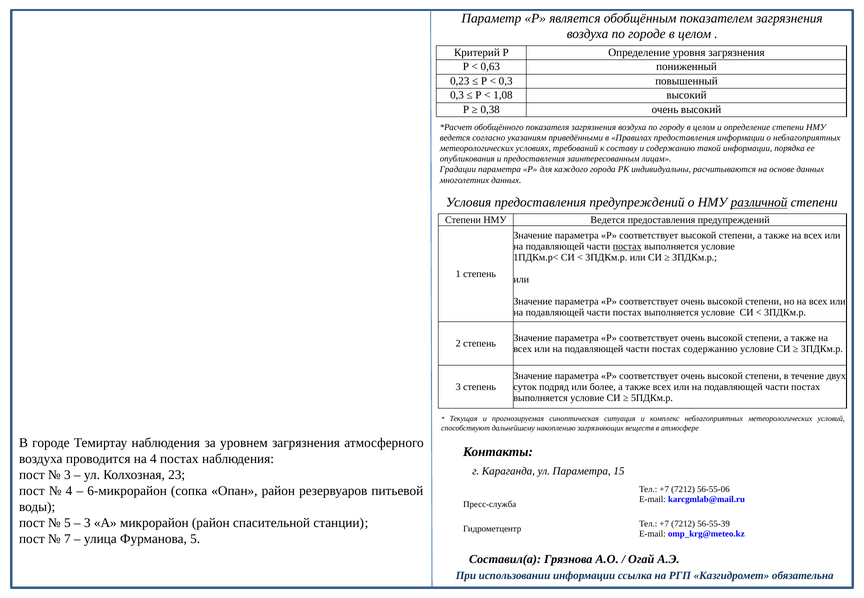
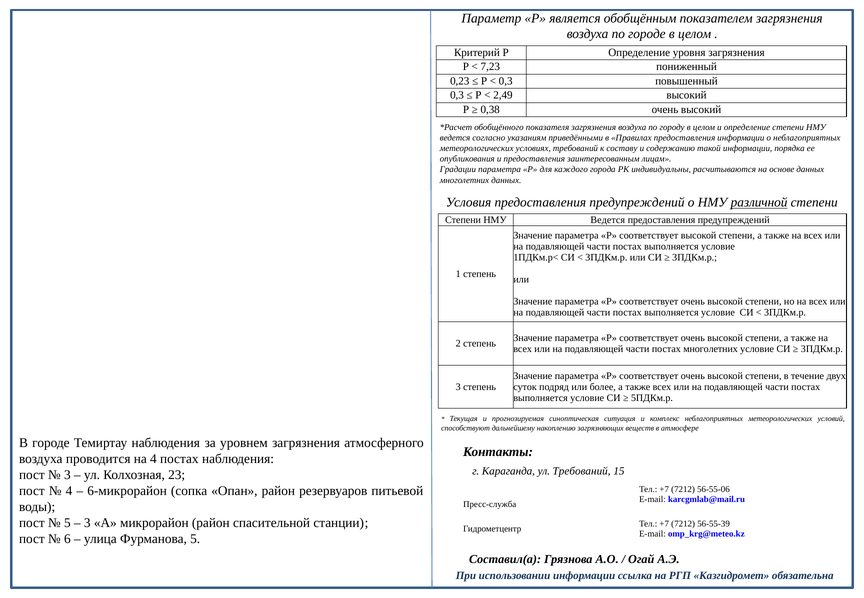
0,63: 0,63 -> 7,23 (490, 67)
1,08: 1,08 -> 2,49 (503, 95)
постах underline: present -> none (627, 246)
постах содержанию: содержанию -> многолетних (711, 349)
ул Параметра: Параметра -> Требований (582, 471)
7: 7 -> 6 (67, 539)
